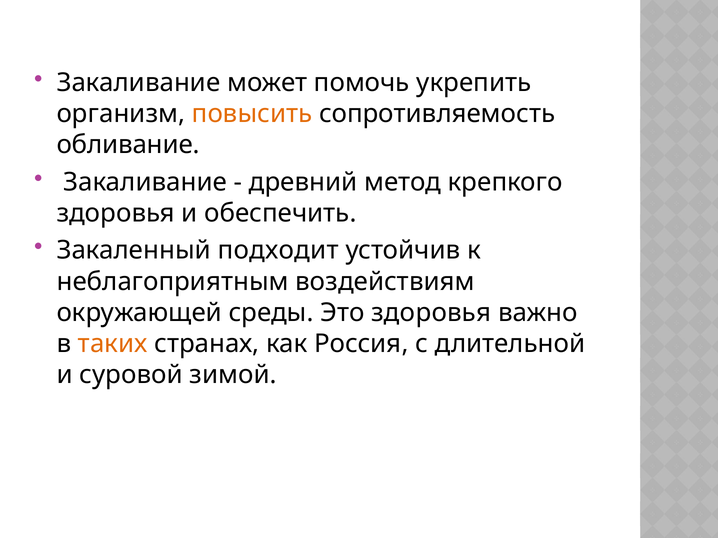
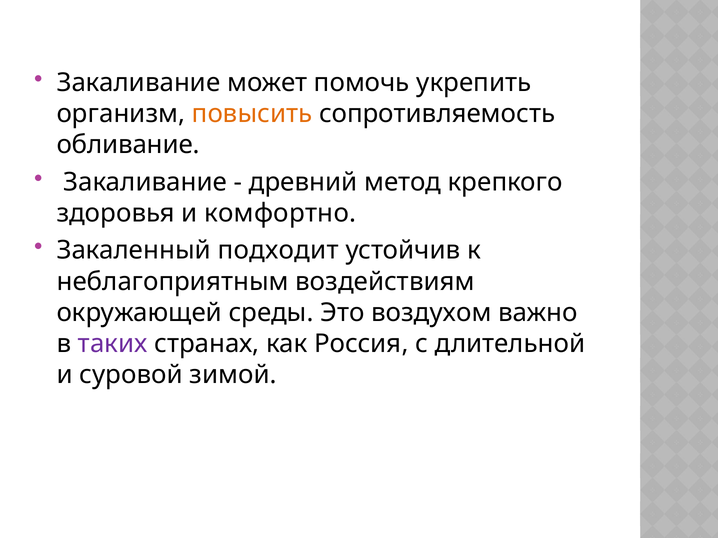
обеспечить: обеспечить -> комфортно (280, 213)
Это здоровья: здоровья -> воздухом (431, 313)
таких colour: orange -> purple (113, 344)
